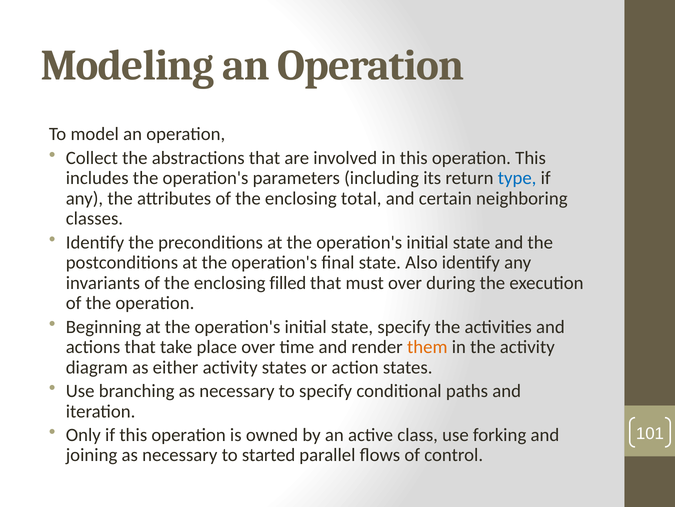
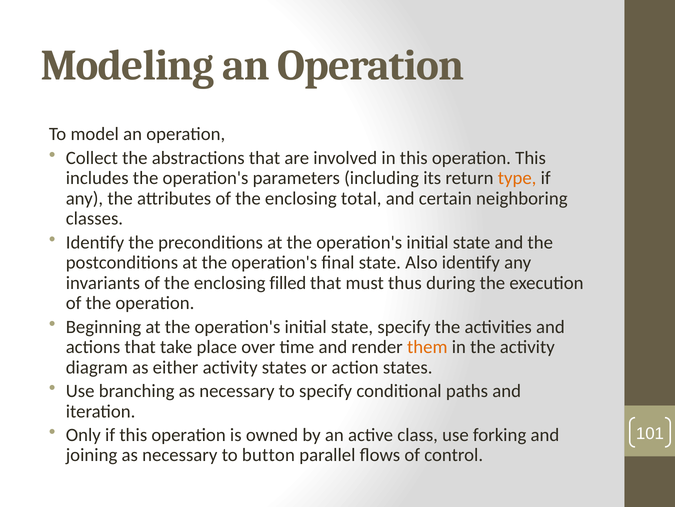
type colour: blue -> orange (517, 178)
must over: over -> thus (405, 283)
started: started -> button (268, 455)
